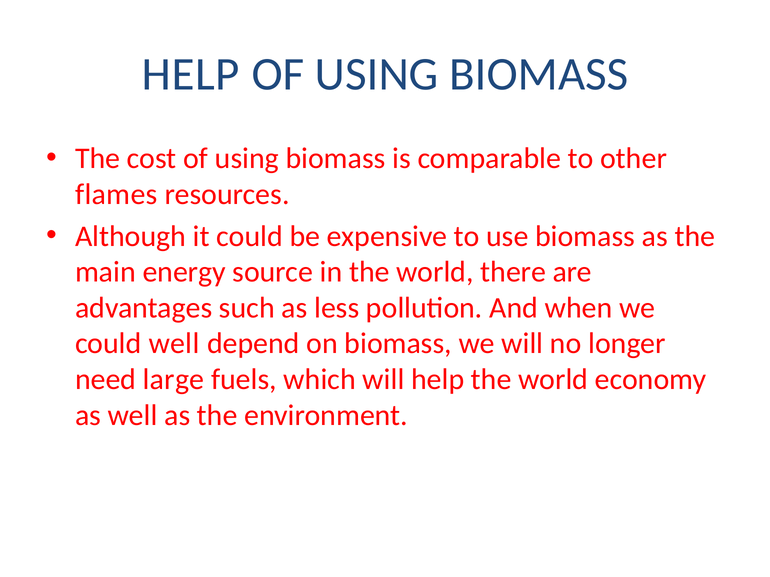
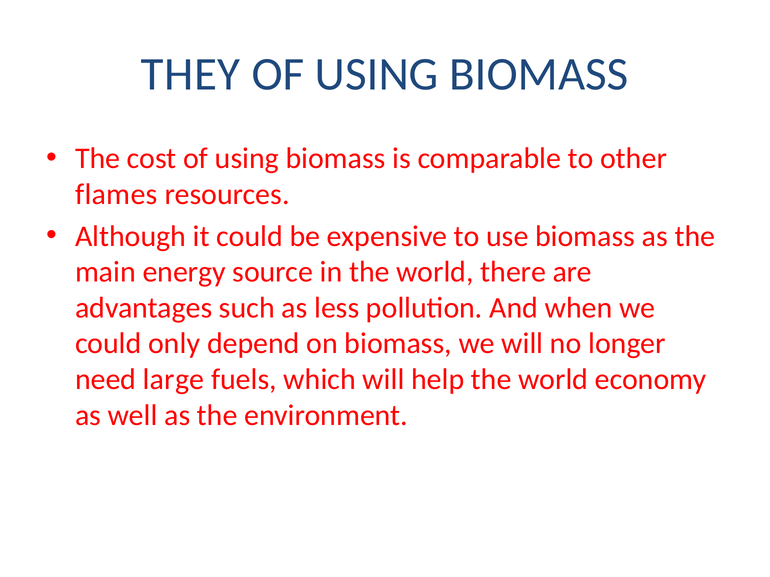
HELP: HELP -> THEY (191, 75)
could well: well -> only (174, 344)
